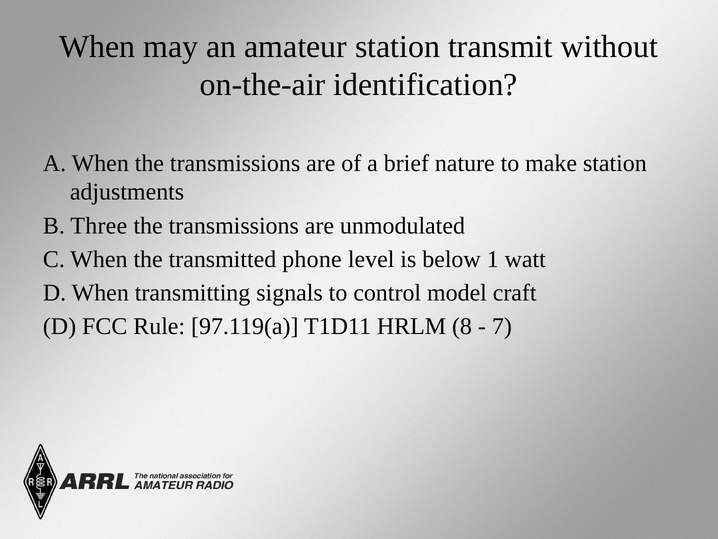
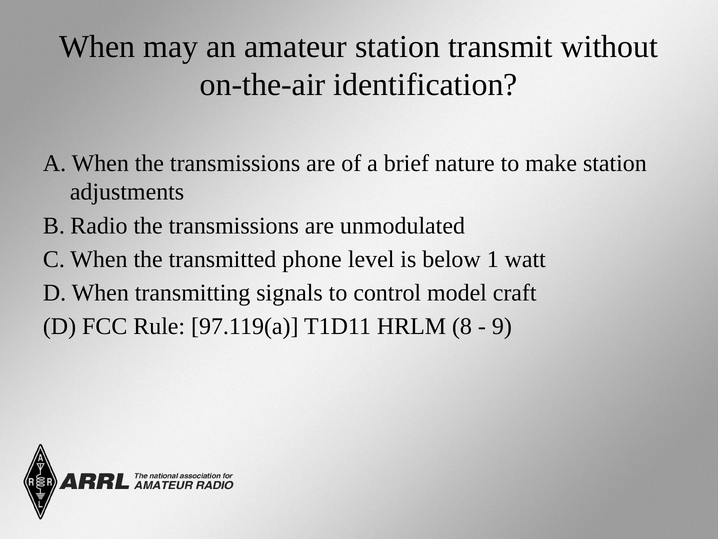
Three: Three -> Radio (99, 225)
7: 7 -> 9 (502, 326)
